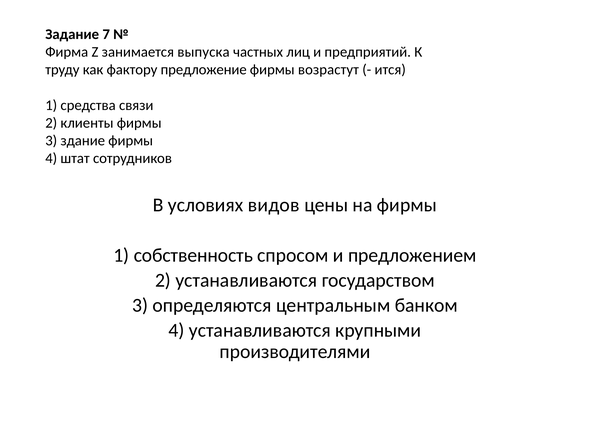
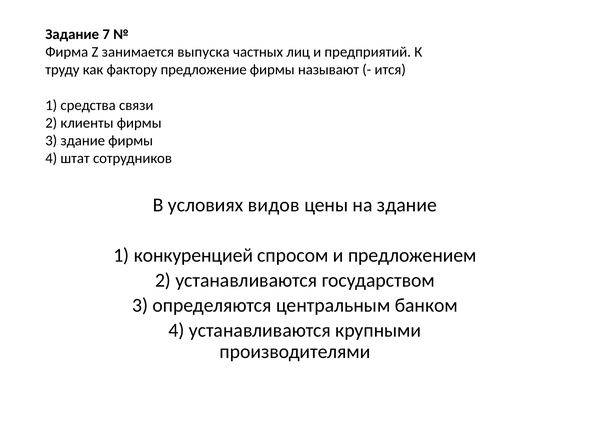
возрастут: возрастут -> называют (328, 70)
на фирмы: фирмы -> здание (407, 205)
собственность: собственность -> конкуренцией (193, 255)
